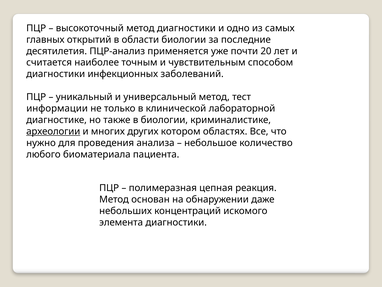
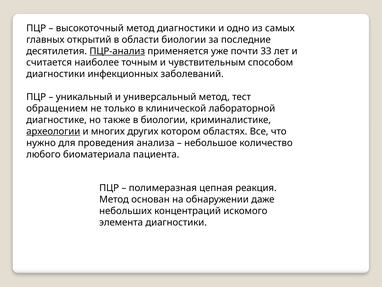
ПЦР-анализ underline: none -> present (117, 51)
20: 20 -> 33 (266, 51)
информации: информации -> обращением (57, 108)
